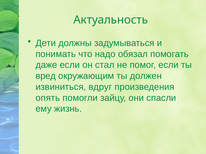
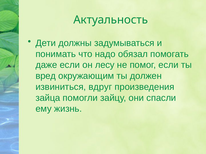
стал: стал -> лесу (105, 65)
опять: опять -> зайца (48, 98)
